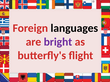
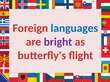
languages colour: black -> blue (74, 28)
